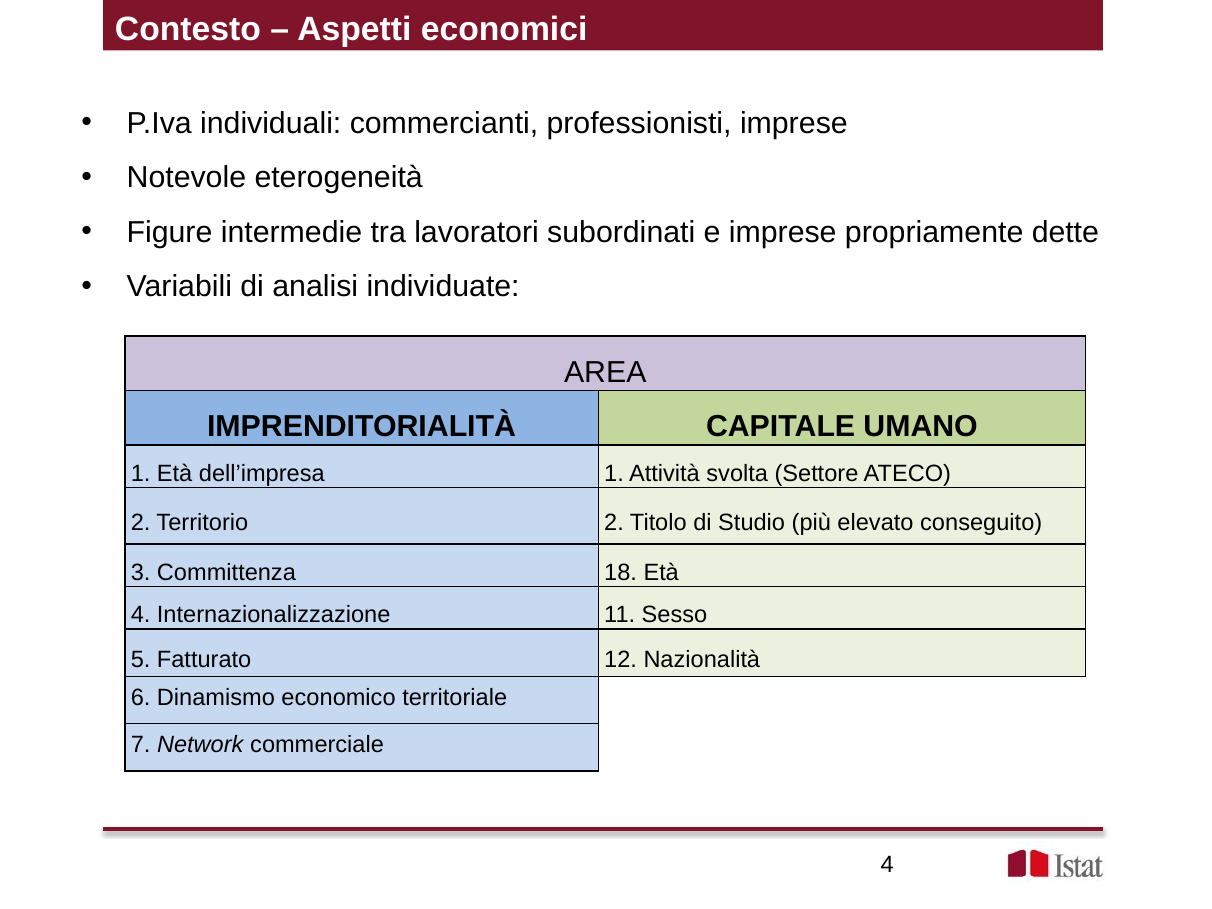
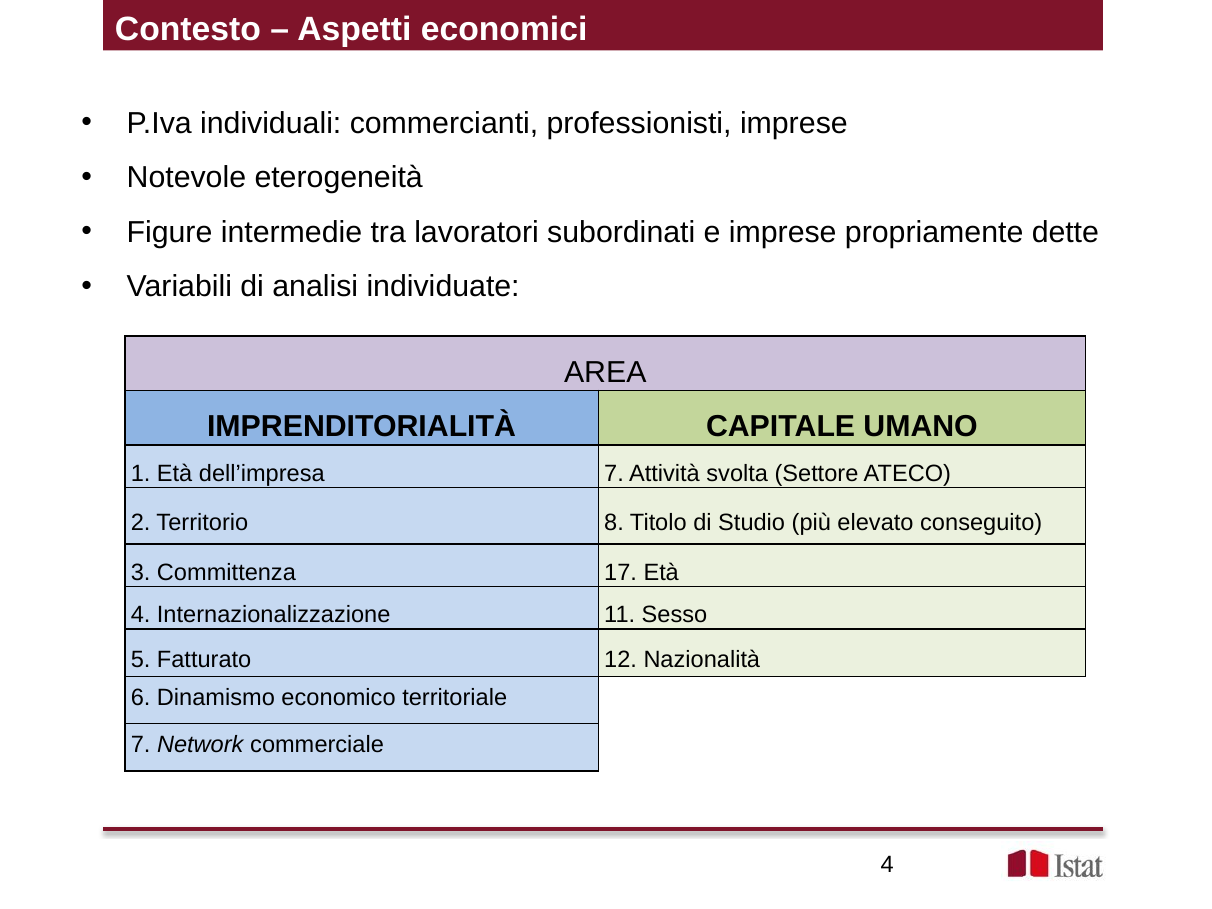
dell’impresa 1: 1 -> 7 (614, 473)
Territorio 2: 2 -> 8 (614, 523)
18: 18 -> 17 (621, 572)
